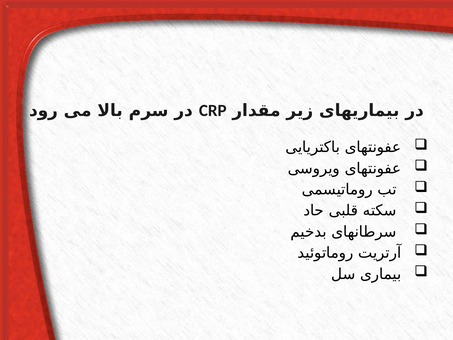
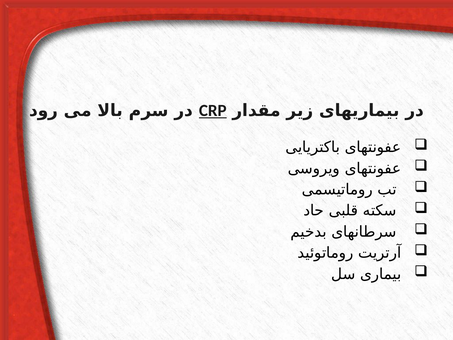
CRP underline: none -> present (213, 110)
